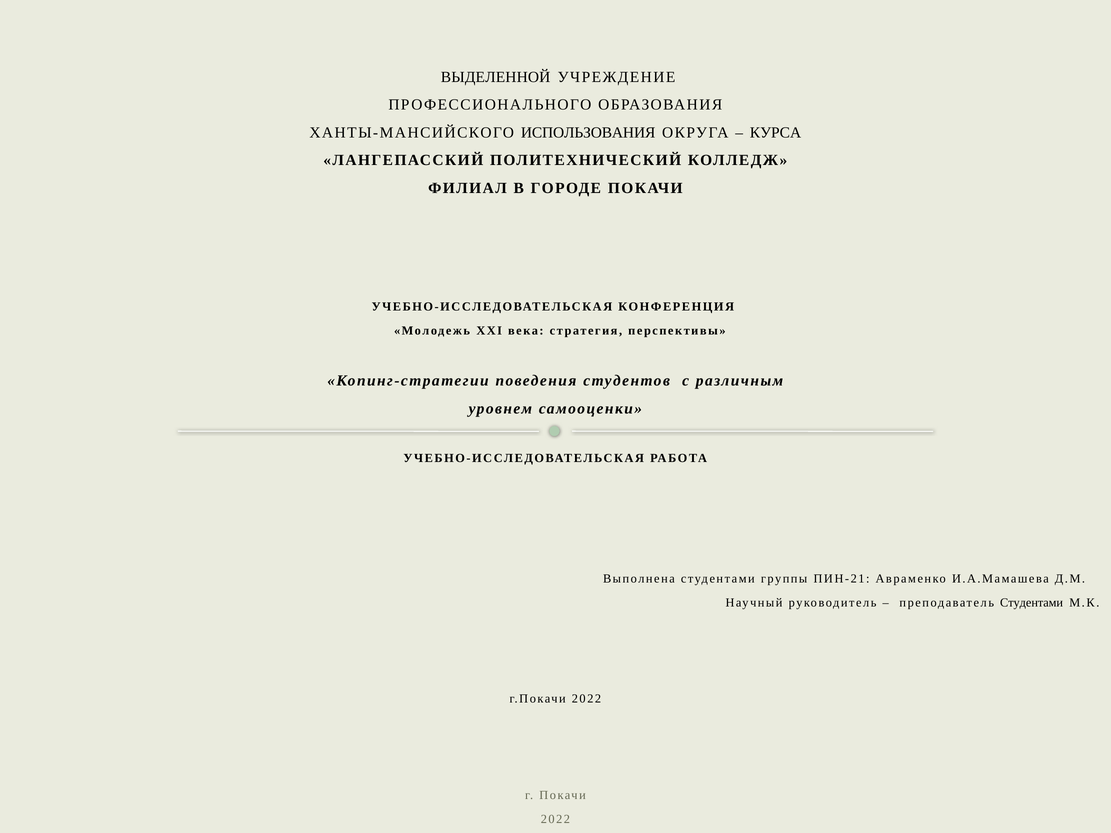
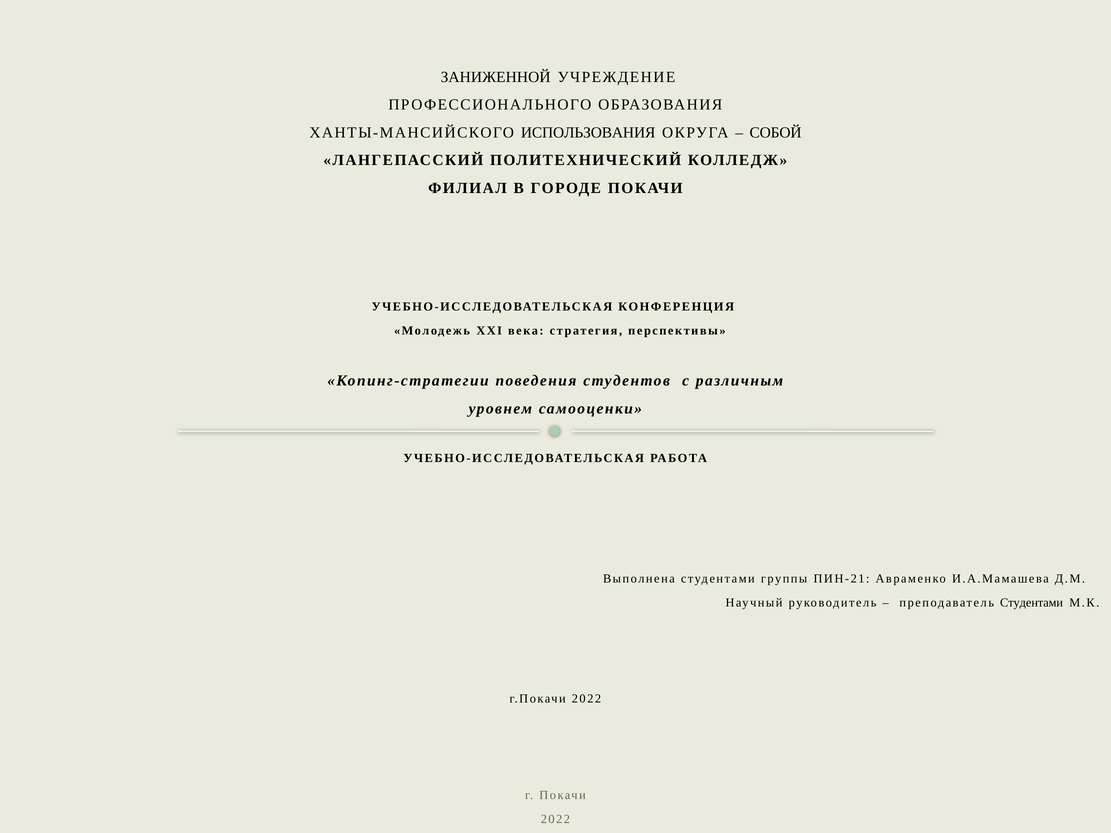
ВЫДЕЛЕННОЙ: ВЫДЕЛЕННОЙ -> ЗАНИЖЕННОЙ (496, 77)
КУРСА: КУРСА -> СОБОЙ (776, 133)
